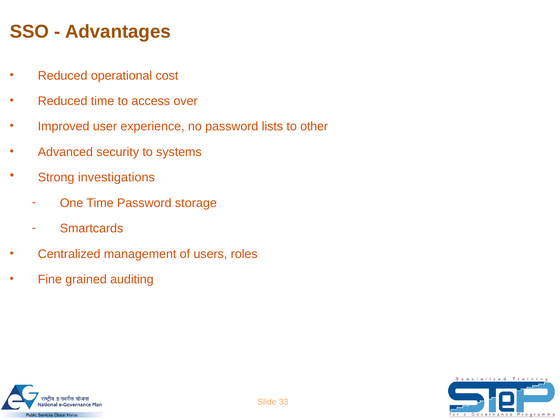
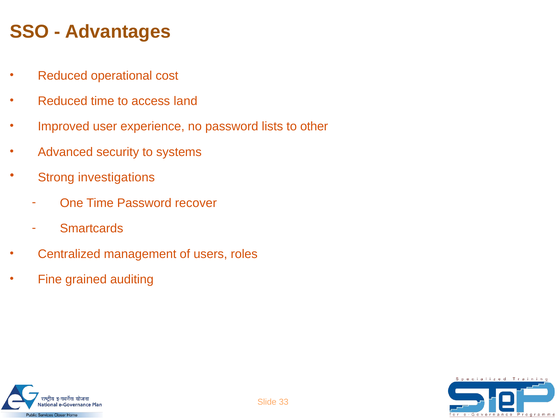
over: over -> land (186, 101)
storage: storage -> recover (196, 203)
